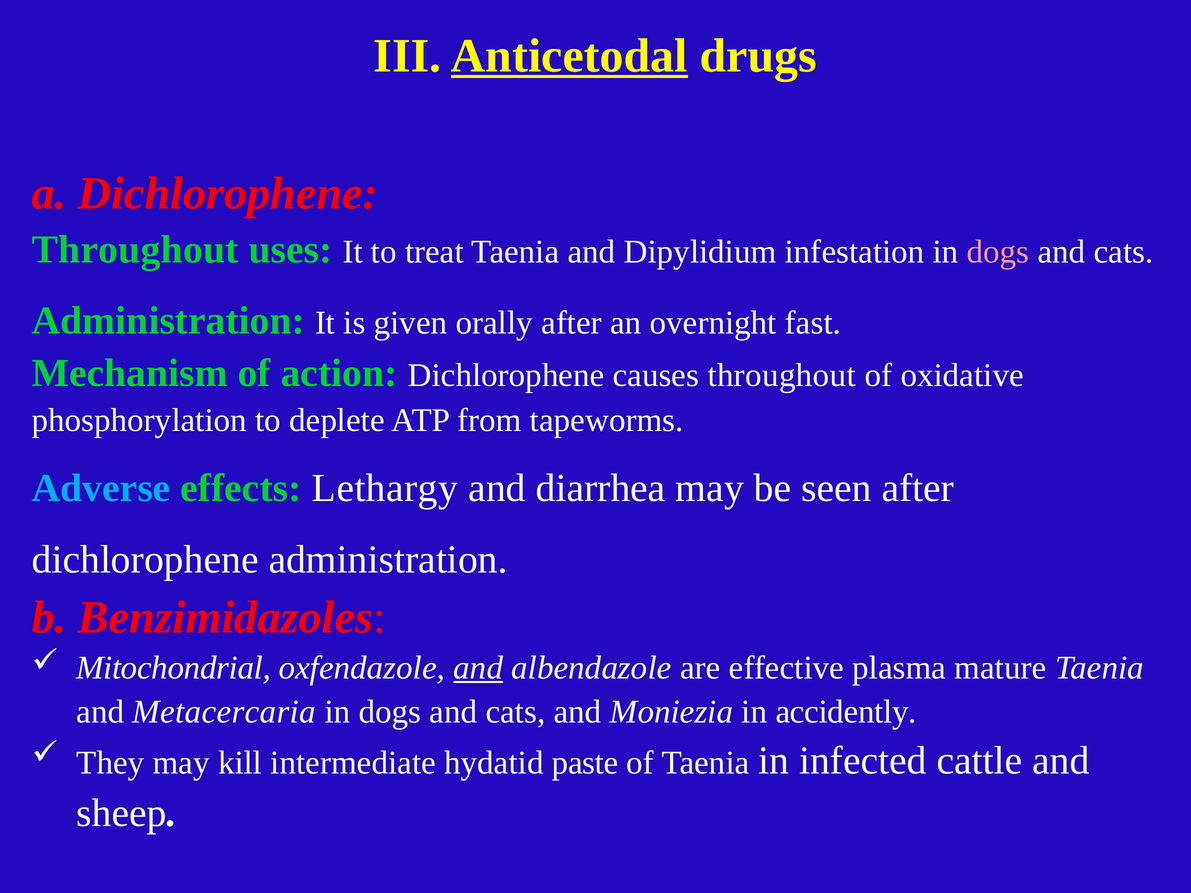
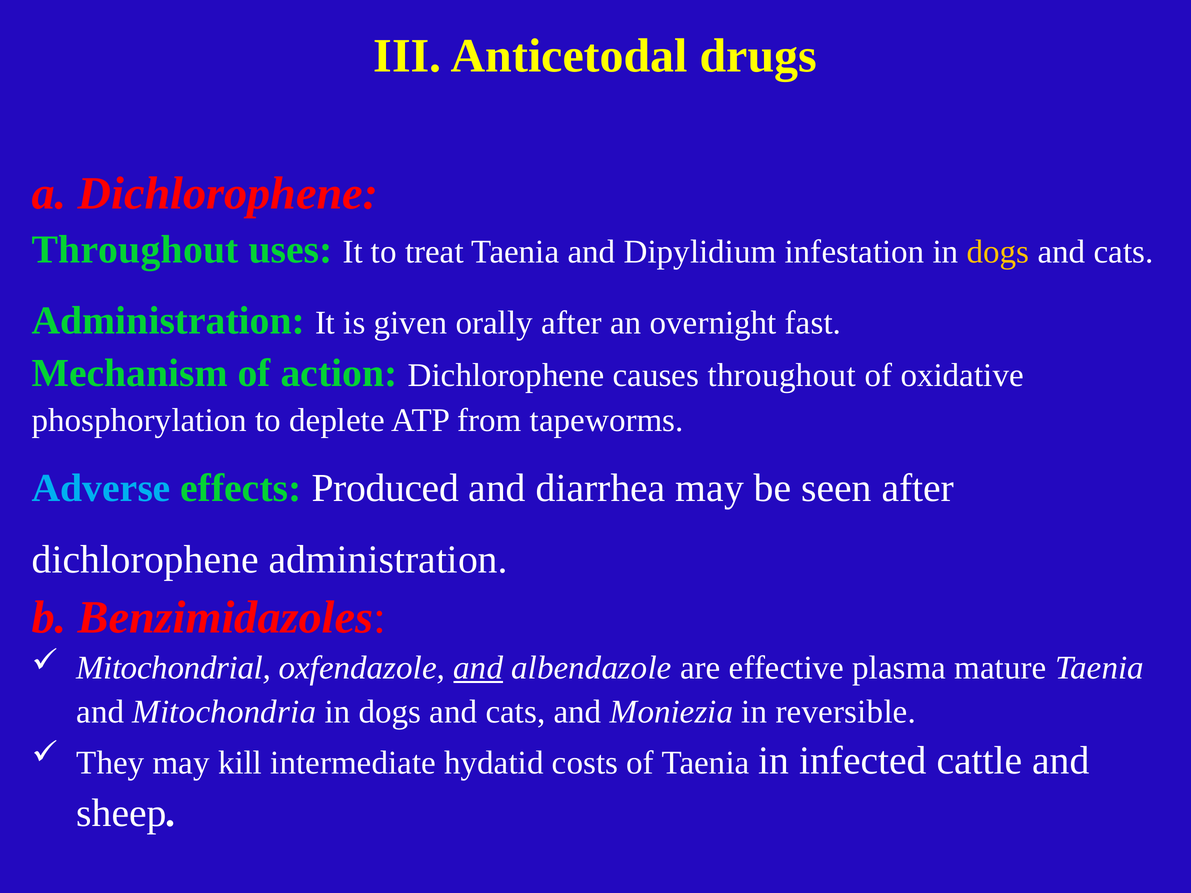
Anticetodal underline: present -> none (569, 56)
dogs colour: pink -> yellow (998, 252)
Lethargy: Lethargy -> Produced (385, 489)
Metacercaria: Metacercaria -> Mitochondria (224, 712)
accidently: accidently -> reversible (846, 712)
paste: paste -> costs (585, 763)
